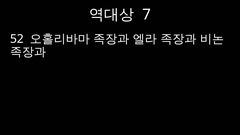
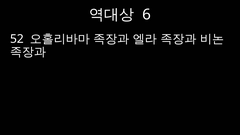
7: 7 -> 6 (147, 14)
